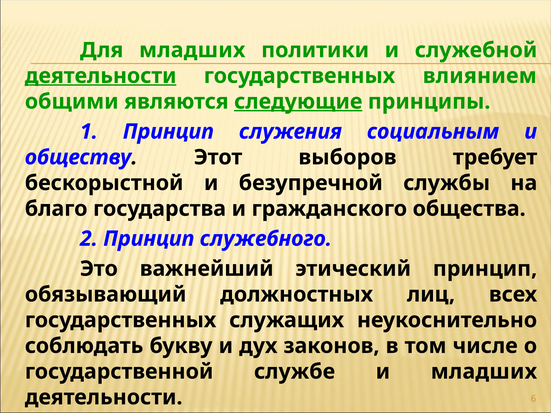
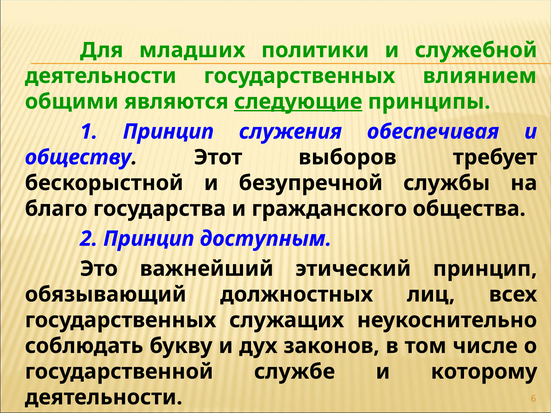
деятельности underline: present -> none (101, 76)
социальным: социальным -> обеспечивая (433, 132)
служебного: служебного -> доступным (266, 239)
и младших: младших -> которому (484, 372)
